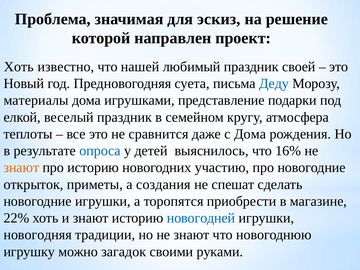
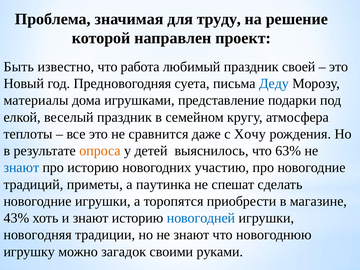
эскиз: эскиз -> труду (219, 19)
Хоть: Хоть -> Быть (19, 67)
нашей: нашей -> работа (140, 67)
с Дома: Дома -> Хочу (250, 134)
опроса colour: blue -> orange (100, 151)
16%: 16% -> 63% (288, 151)
знают colour: orange -> blue (21, 168)
открыток: открыток -> традиций (33, 184)
создания: создания -> паутинка (163, 184)
22%: 22% -> 43% (16, 218)
